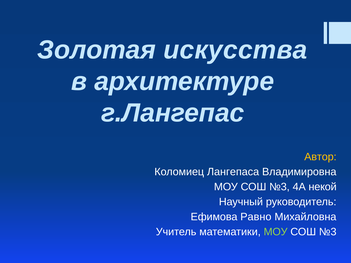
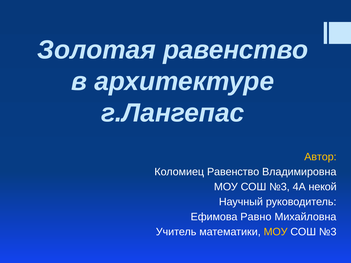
Золотая искусства: искусства -> равенство (236, 50)
Коломиец Лангепаса: Лангепаса -> Равенство (233, 172)
МОУ colour: light green -> yellow (276, 232)
